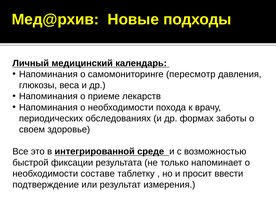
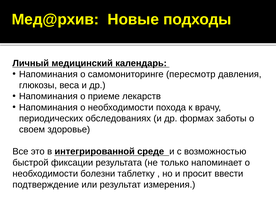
составе: составе -> болезни (98, 174)
